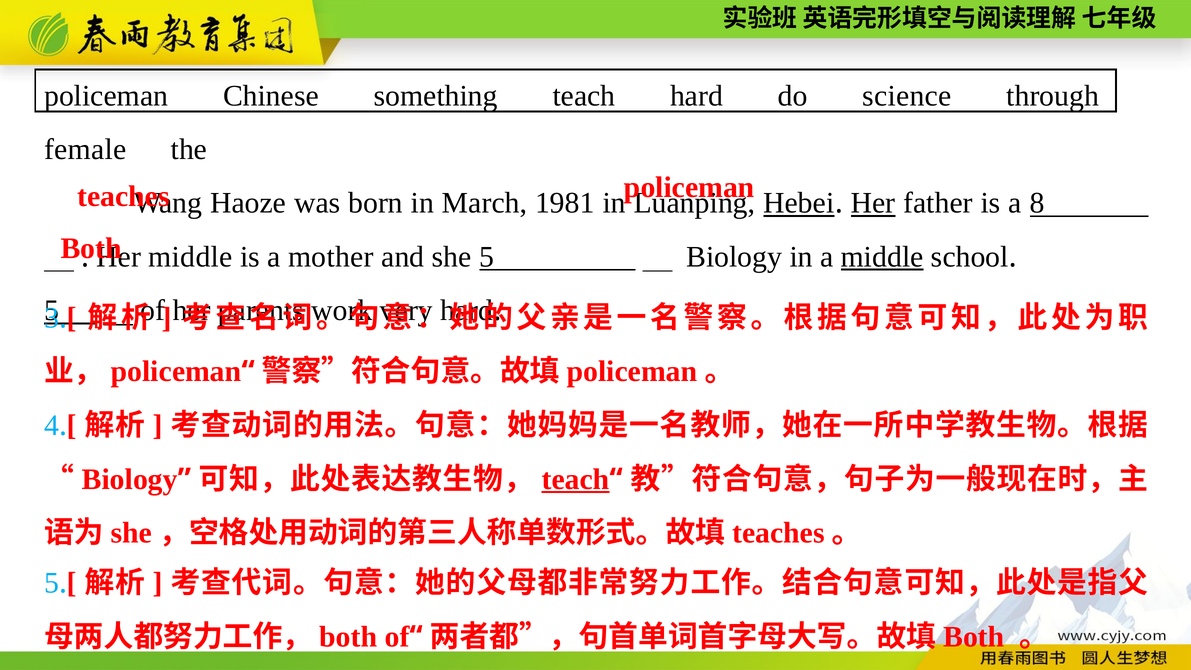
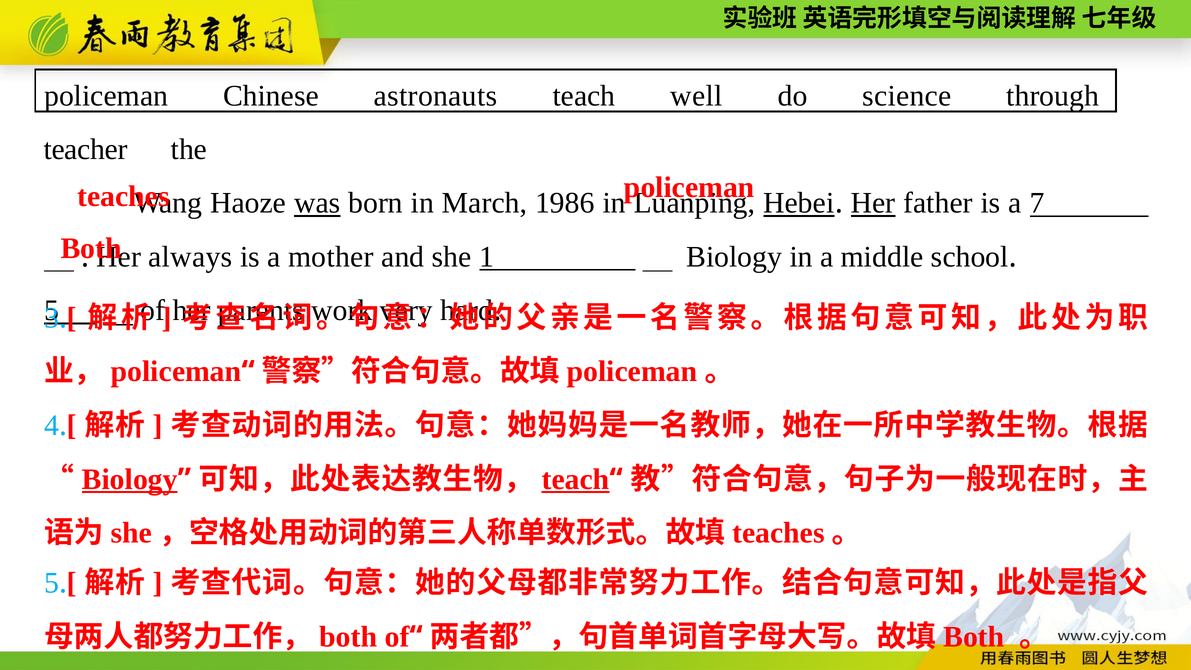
something: something -> astronauts (436, 96)
teach hard: hard -> well (696, 96)
female: female -> teacher (86, 149)
was underline: none -> present (317, 203)
1981: 1981 -> 1986 (565, 203)
8: 8 -> 7 (1037, 203)
middle: middle -> always (190, 257)
she 5: 5 -> 1 (487, 257)
middle underline: present -> none (882, 257)
Biology underline: none -> present (130, 479)
